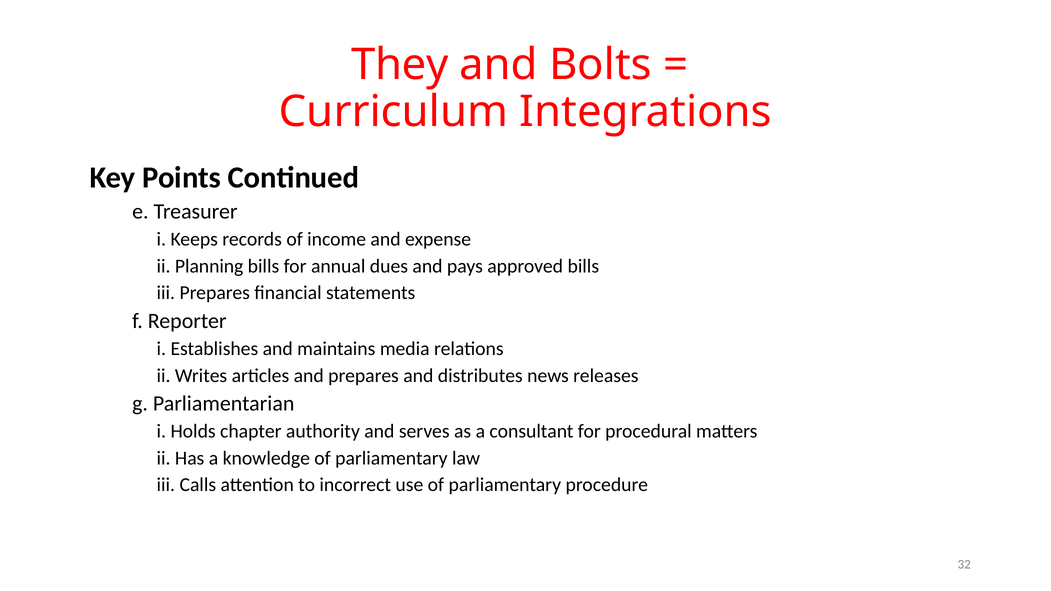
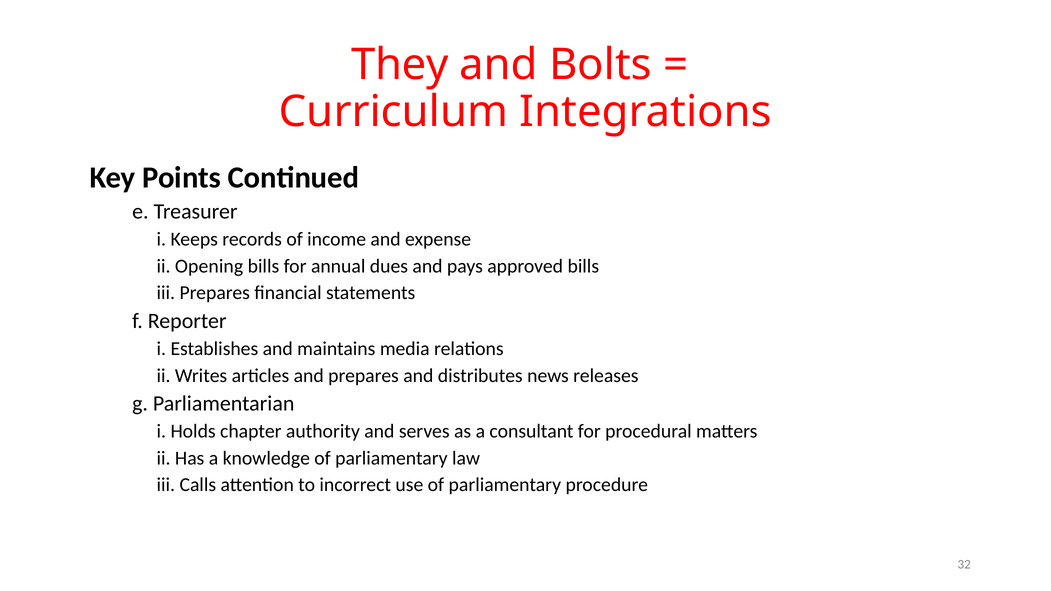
Planning: Planning -> Opening (209, 266)
